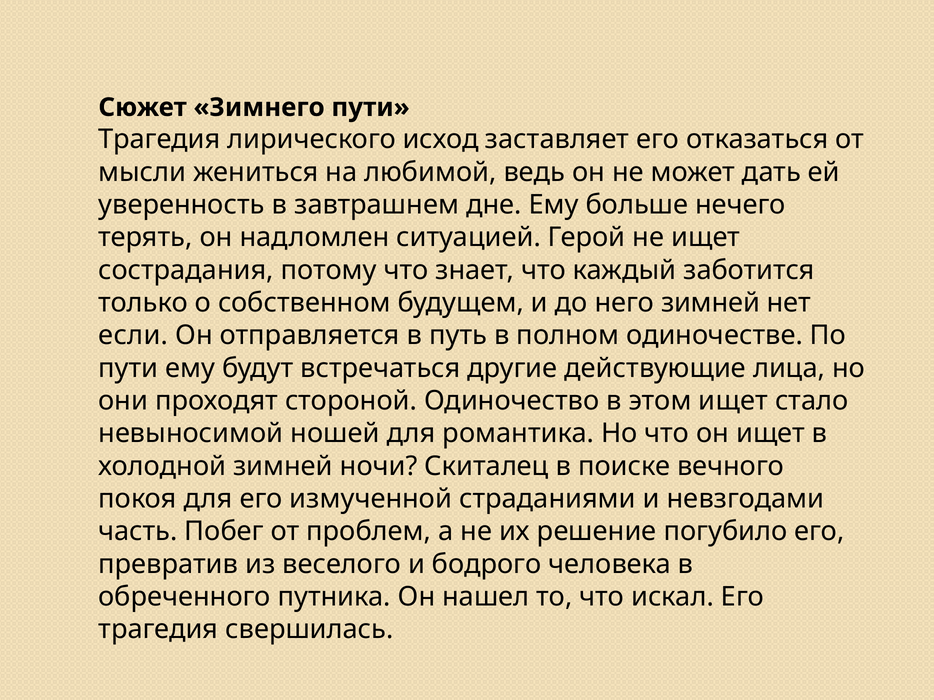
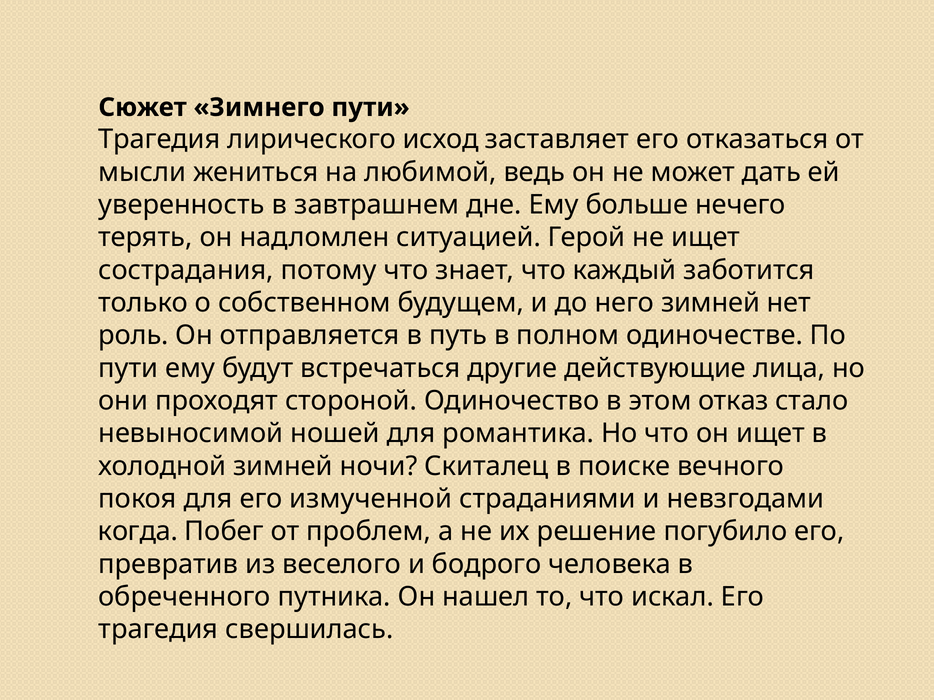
если: если -> роль (133, 336)
этом ищет: ищет -> отказ (733, 401)
часть: часть -> когда (138, 532)
